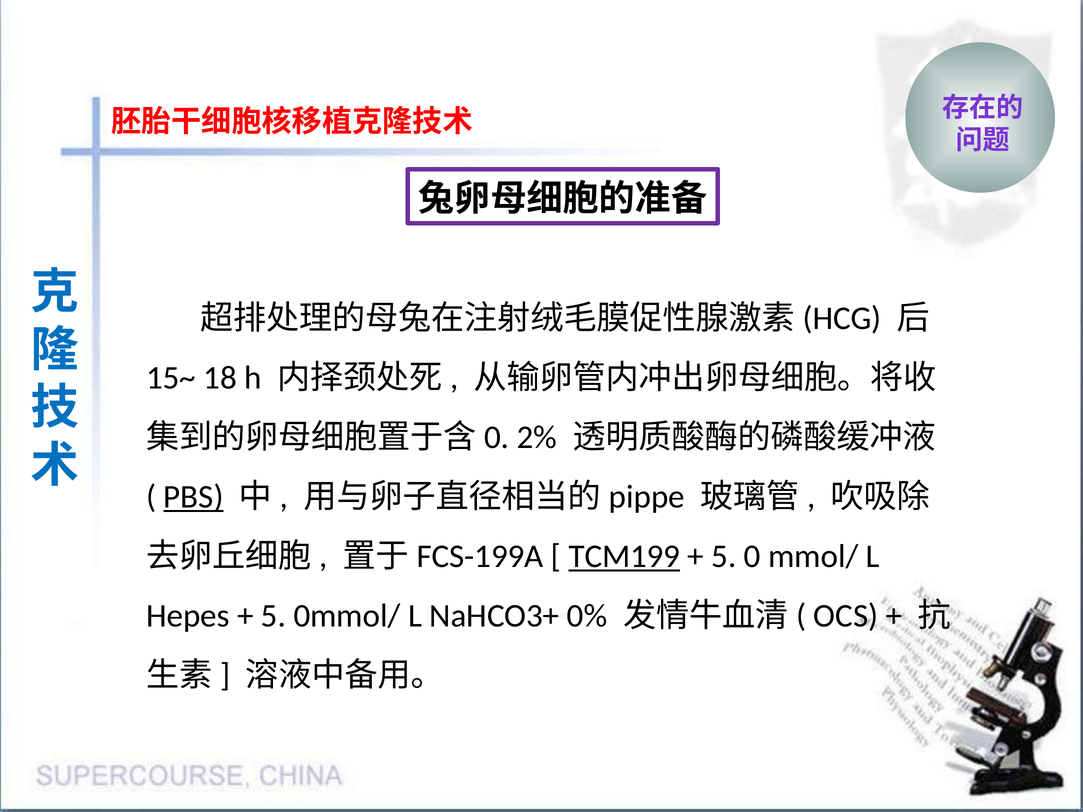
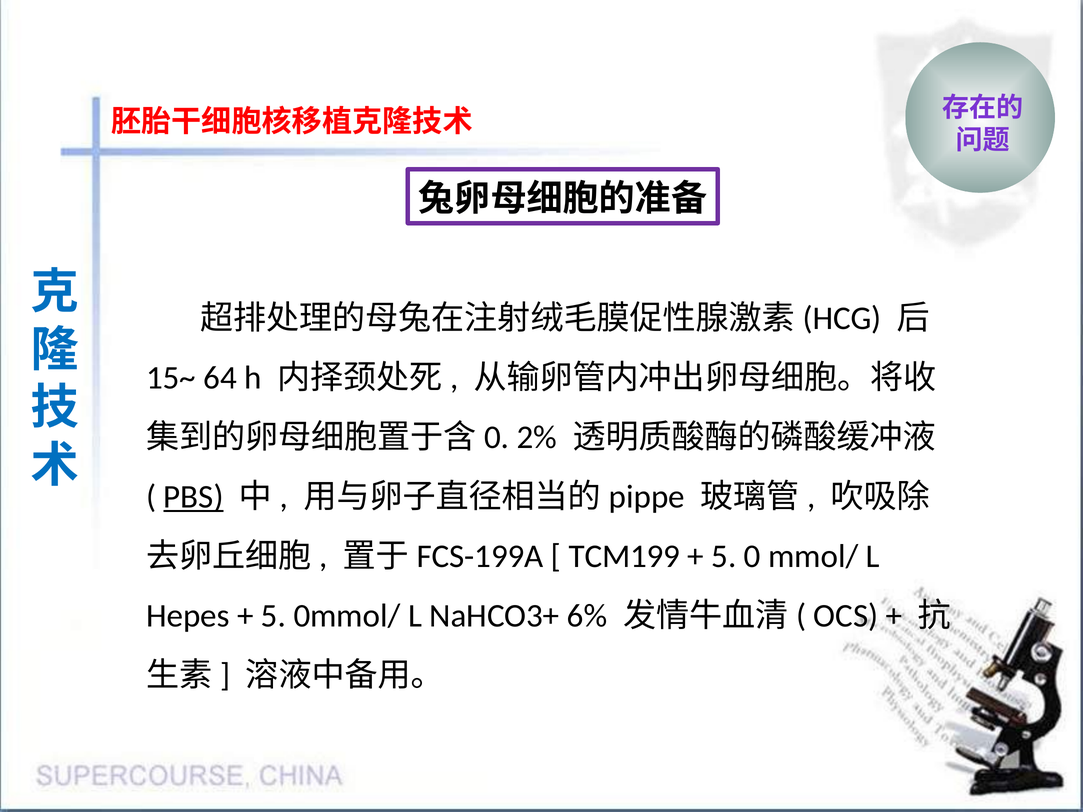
18: 18 -> 64 (220, 378)
TCM199 underline: present -> none (624, 557)
0%: 0% -> 6% (587, 616)
